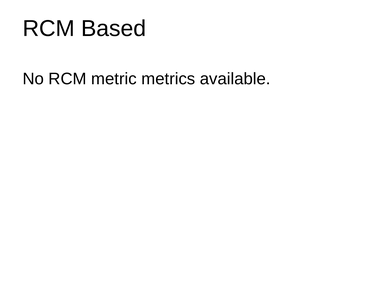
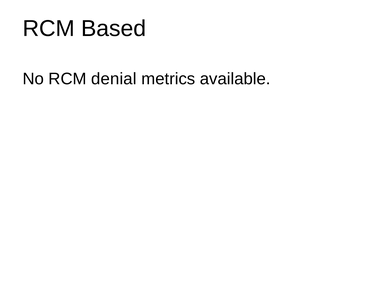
metric: metric -> denial (114, 79)
